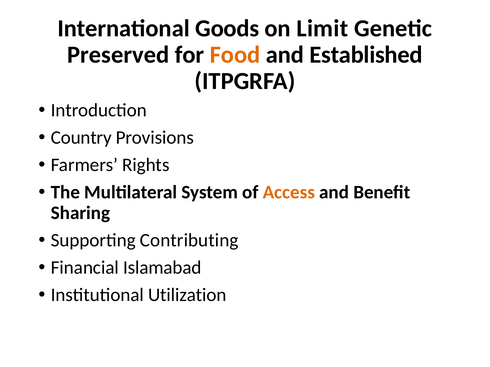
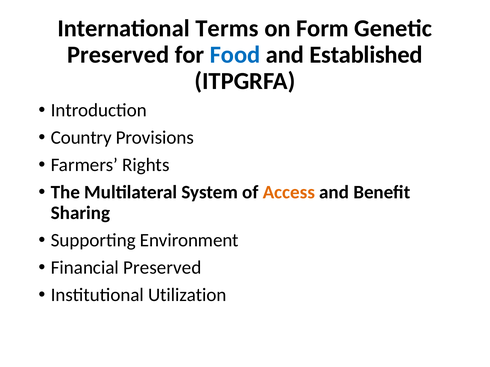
Goods: Goods -> Terms (227, 28)
Limit: Limit -> Form (323, 28)
Food colour: orange -> blue (235, 55)
Contributing: Contributing -> Environment (189, 241)
Financial Islamabad: Islamabad -> Preserved (162, 268)
